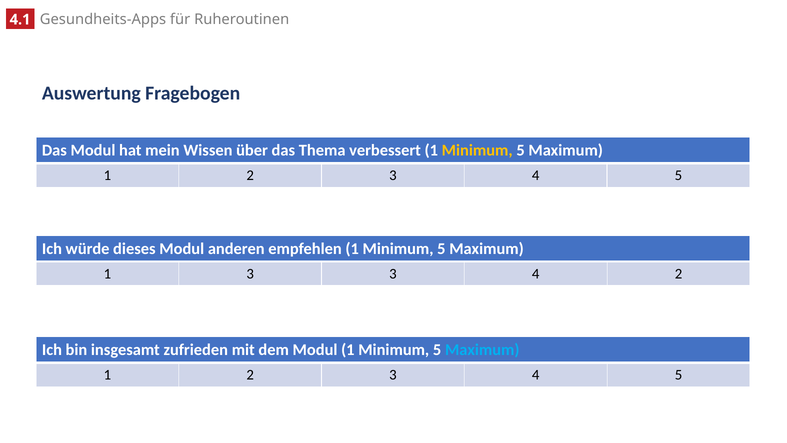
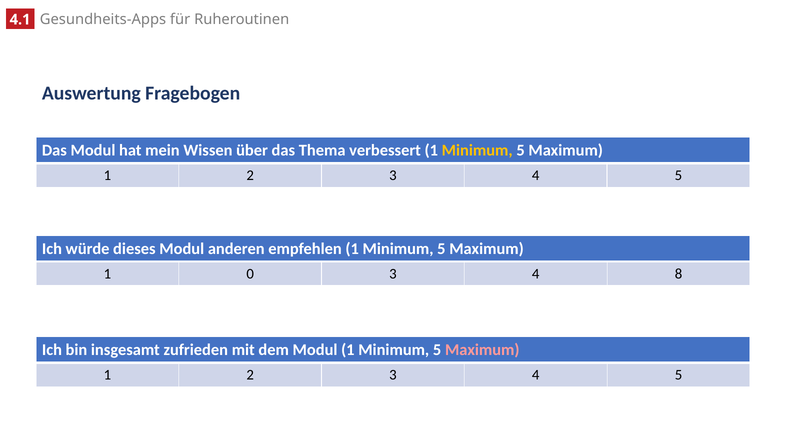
1 3: 3 -> 0 (250, 274)
4 2: 2 -> 8 (678, 274)
Maximum colour: light blue -> pink (482, 350)
